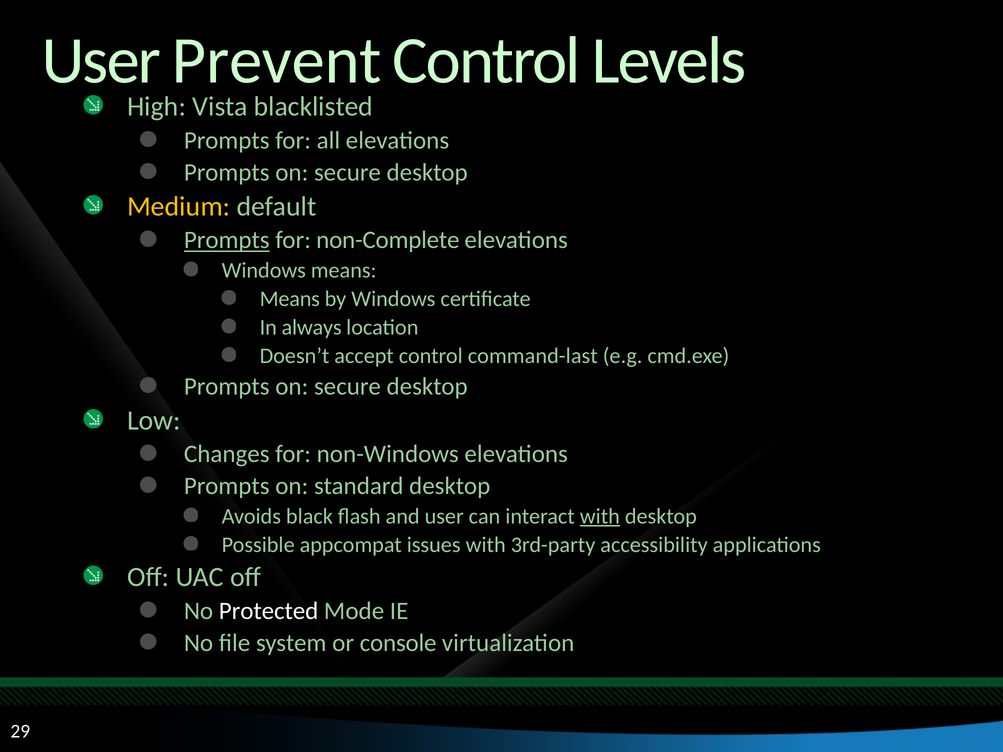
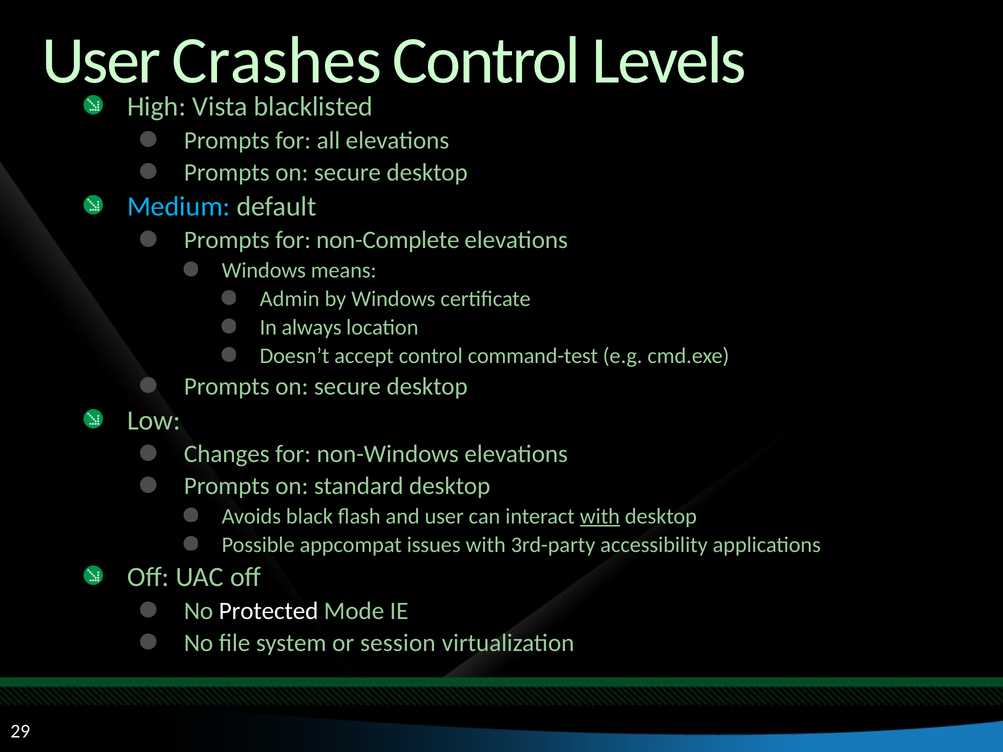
Prevent: Prevent -> Crashes (277, 61)
Medium colour: yellow -> light blue (179, 207)
Prompts underline: present -> none (227, 240)
Means: Means -> Admin (290, 299)
command-last: command-last -> command-test (533, 356)
console: console -> session (398, 643)
